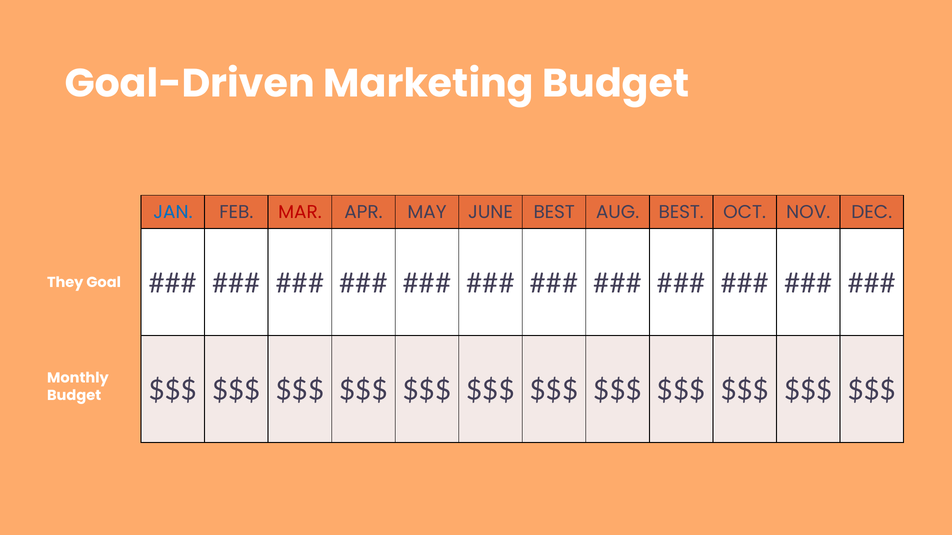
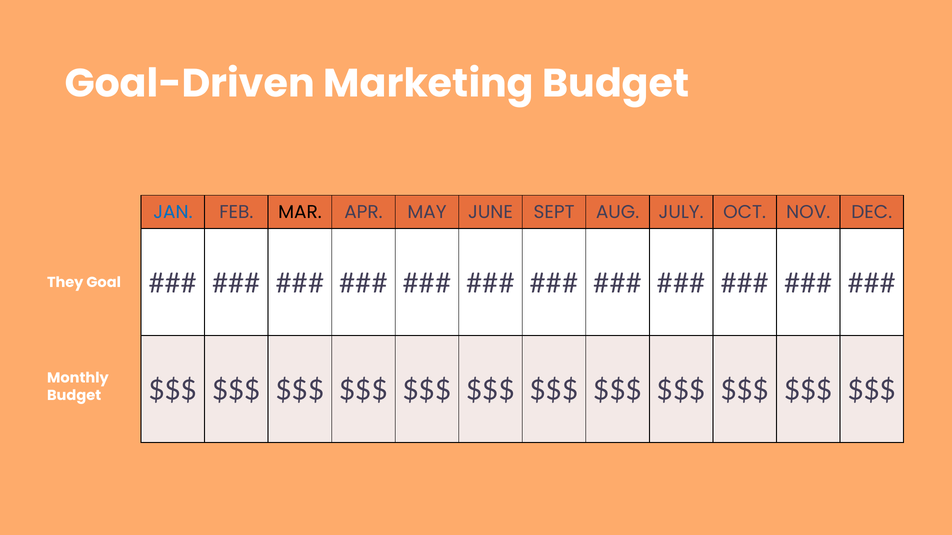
MAR colour: red -> black (300, 212)
JUNE BEST: BEST -> SEPT (554, 212)
AUG BEST: BEST -> JULY (681, 212)
